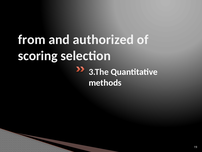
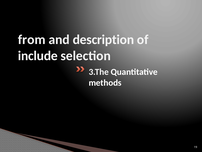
authorized: authorized -> description (103, 40)
scoring: scoring -> include (38, 56)
